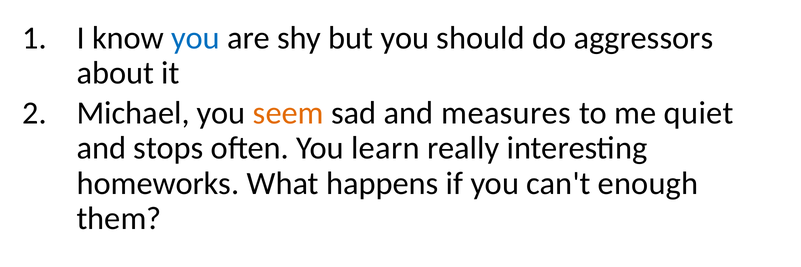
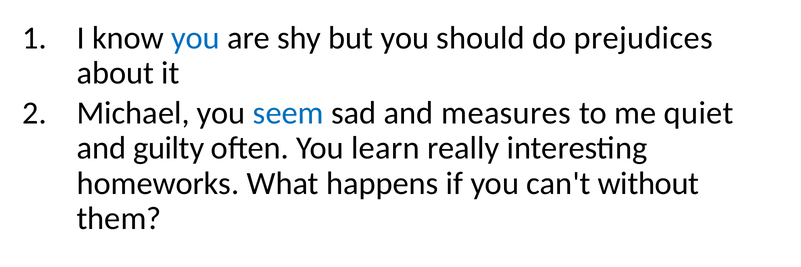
aggressors: aggressors -> prejudices (643, 38)
seem colour: orange -> blue (288, 113)
stops: stops -> guilty (169, 148)
enough: enough -> without (648, 183)
